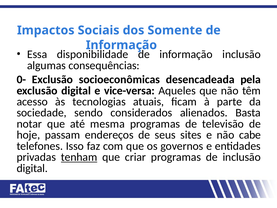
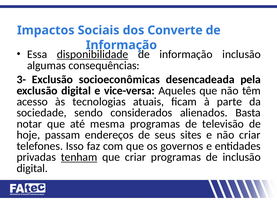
Somente: Somente -> Converte (175, 30)
disponibilidade underline: none -> present (93, 54)
0-: 0- -> 3- (21, 79)
não cabe: cabe -> criar (250, 135)
